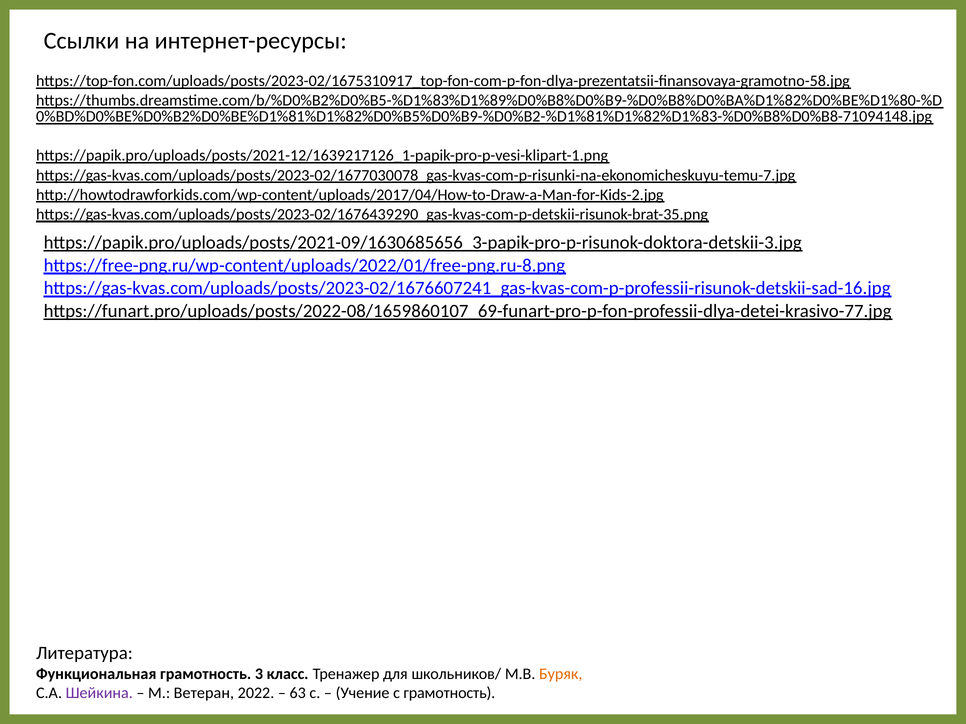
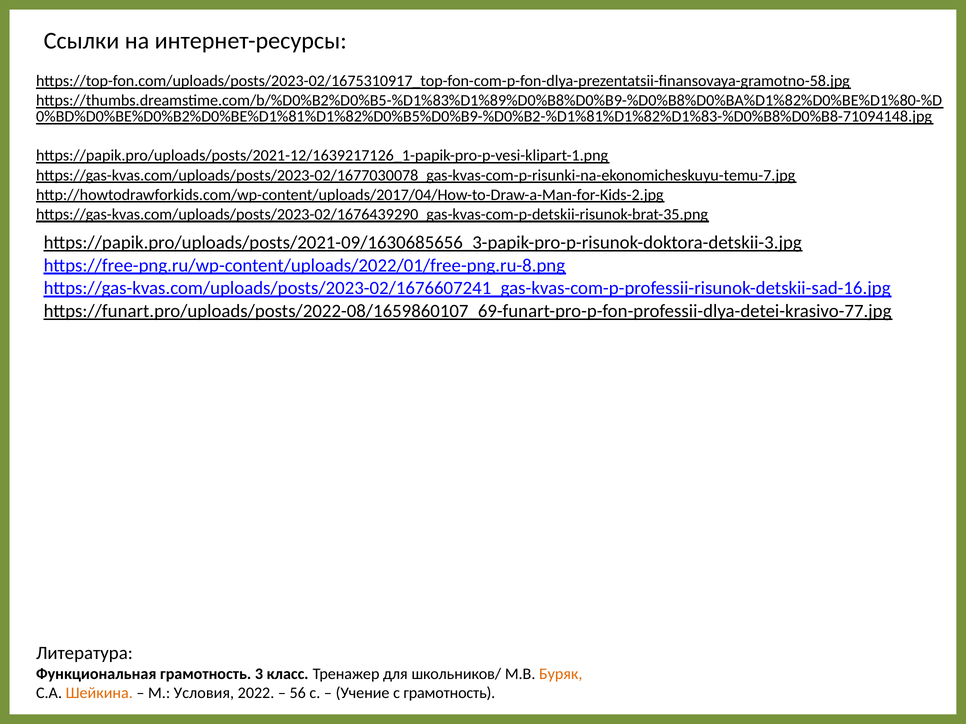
Шейкина colour: purple -> orange (99, 694)
Ветеран: Ветеран -> Условия (204, 694)
63: 63 -> 56 (298, 694)
